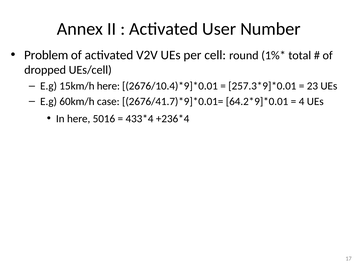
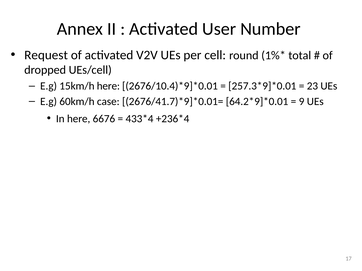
Problem: Problem -> Request (46, 55)
4: 4 -> 9 (302, 102)
5016: 5016 -> 6676 (104, 119)
